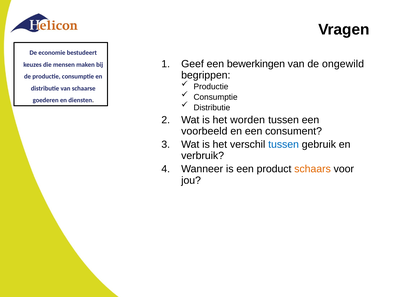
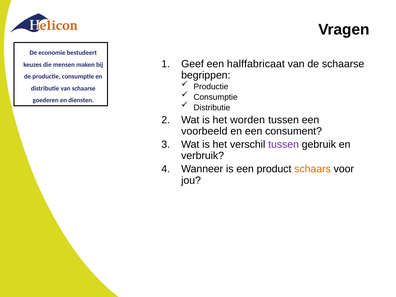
bewerkingen: bewerkingen -> halffabricaat (256, 64)
de ongewild: ongewild -> schaarse (343, 64)
tussen colour: blue -> purple (284, 144)
